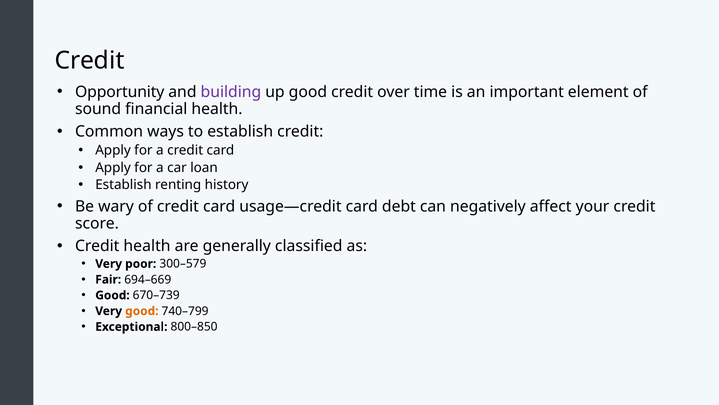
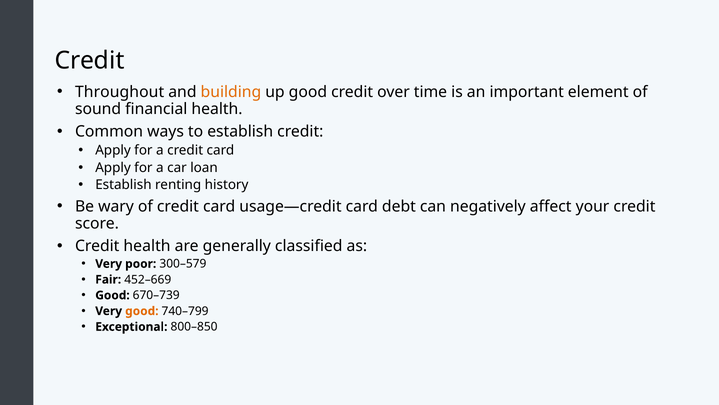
Opportunity: Opportunity -> Throughout (120, 92)
building colour: purple -> orange (231, 92)
694–669: 694–669 -> 452–669 (148, 279)
